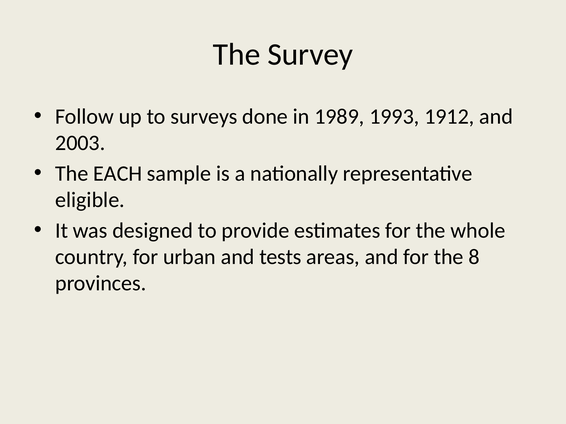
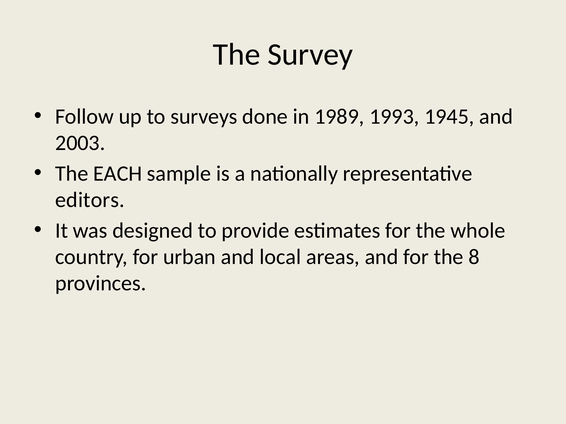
1912: 1912 -> 1945 (449, 117)
eligible: eligible -> editors (90, 200)
tests: tests -> local (280, 257)
